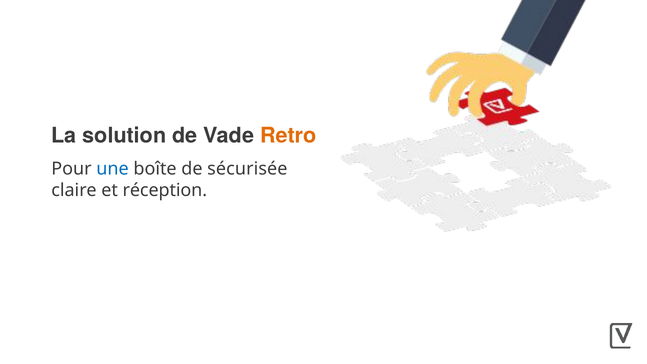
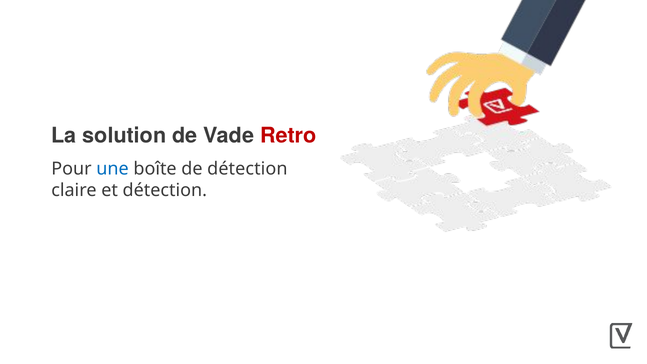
Retro colour: orange -> red (288, 136)
de sécurisée: sécurisée -> détection (247, 169)
et réception: réception -> détection (165, 190)
